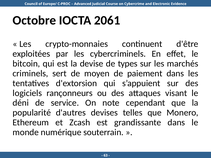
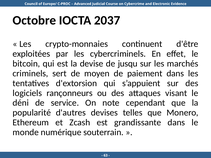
2061: 2061 -> 2037 (107, 20)
types: types -> jusqu (128, 64)
